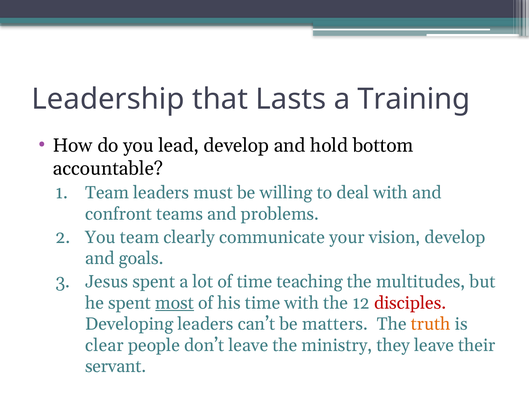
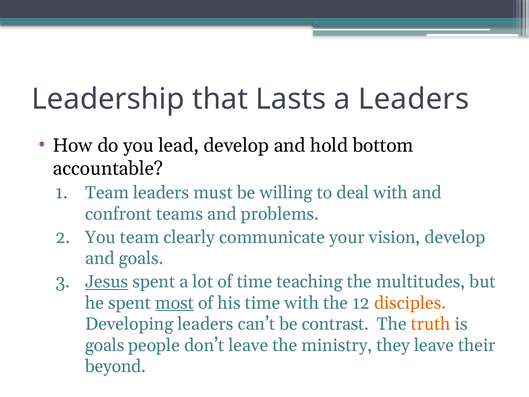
a Training: Training -> Leaders (414, 99)
Jesus underline: none -> present (107, 282)
disciples colour: red -> orange (410, 303)
matters: matters -> contrast (335, 324)
clear: clear -> goals (105, 345)
servant: servant -> beyond (116, 366)
